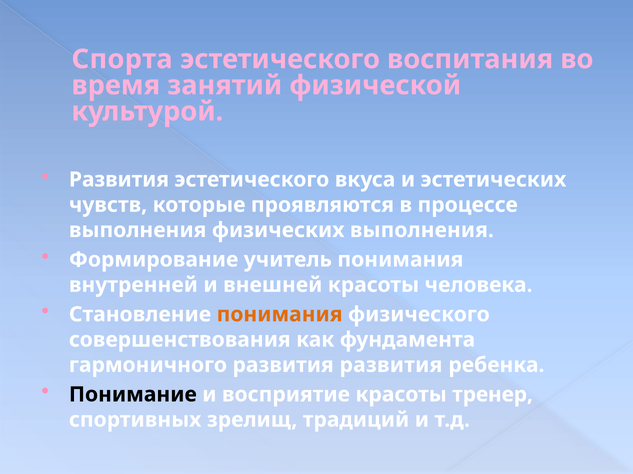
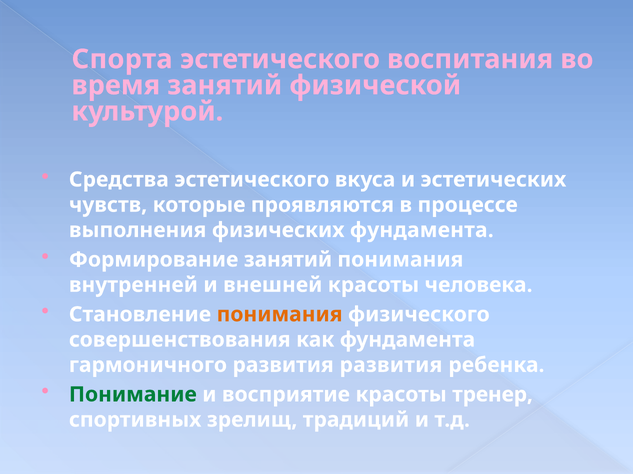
Развития: Развития -> Средства (119, 180)
физических выполнения: выполнения -> фундамента (422, 231)
Формирование учитель: учитель -> занятий (288, 260)
Понимание colour: black -> green (133, 395)
